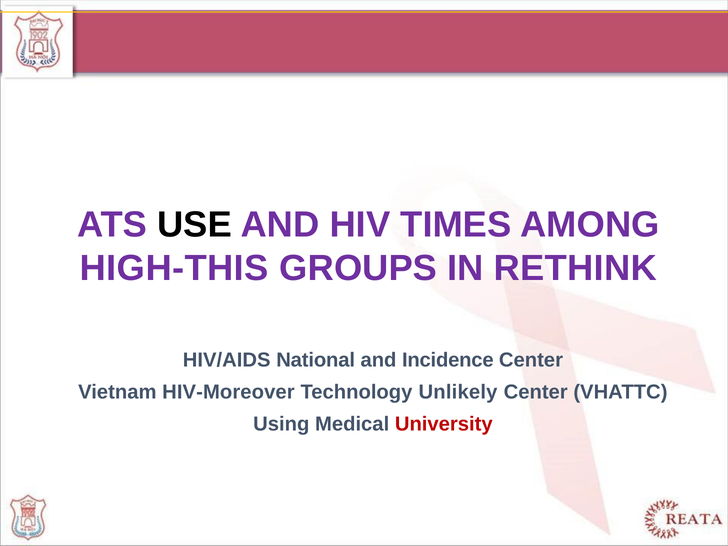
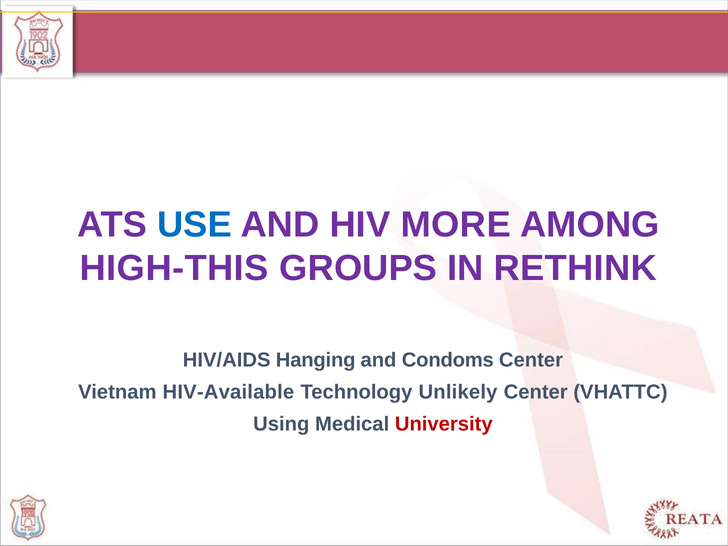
USE colour: black -> blue (195, 225)
TIMES: TIMES -> MORE (456, 225)
National: National -> Hanging (316, 360)
Incidence: Incidence -> Condoms (448, 360)
HIV-Moreover: HIV-Moreover -> HIV-Available (228, 392)
